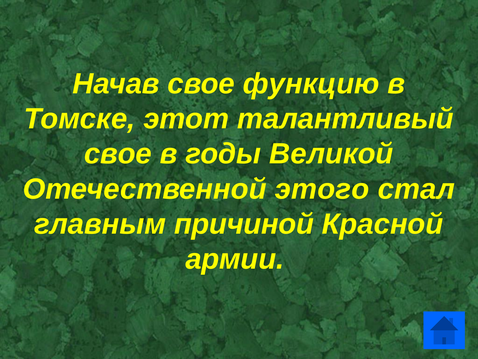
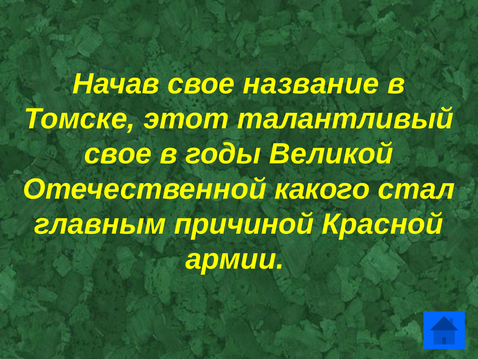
функцию: функцию -> название (311, 84)
этого: этого -> какого (322, 189)
